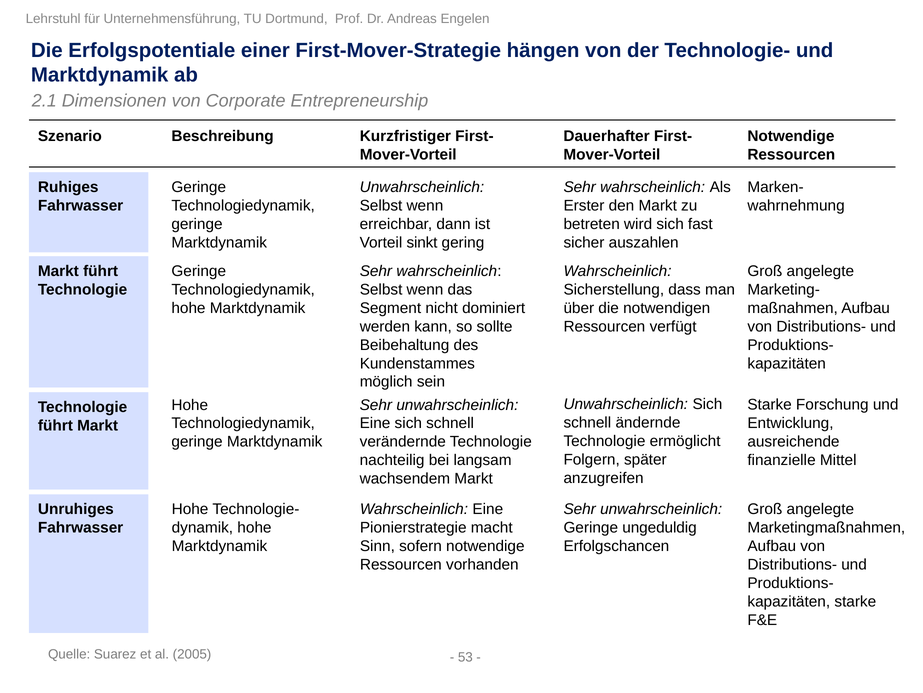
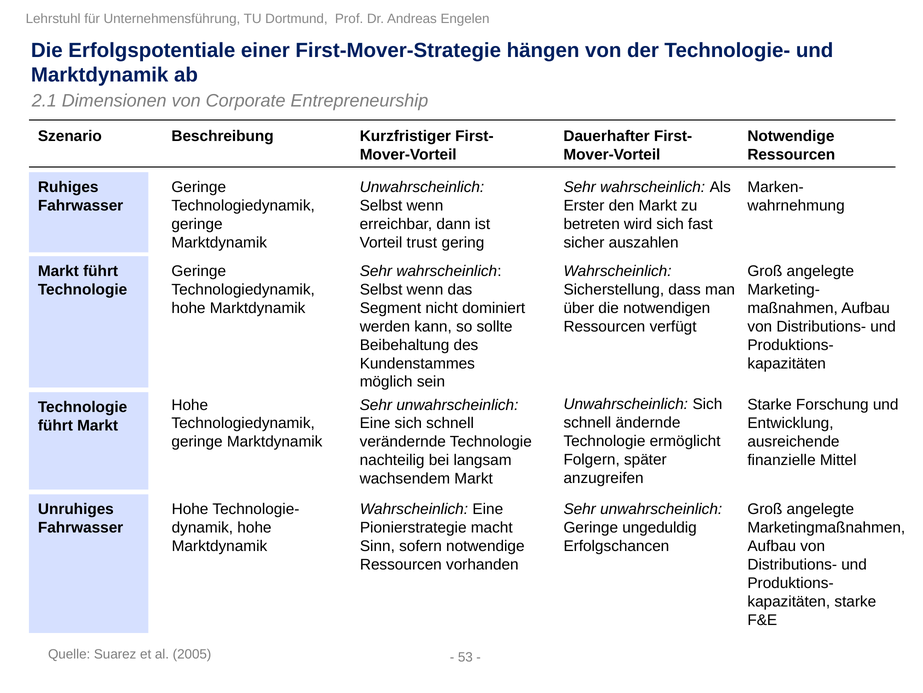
sinkt: sinkt -> trust (422, 242)
